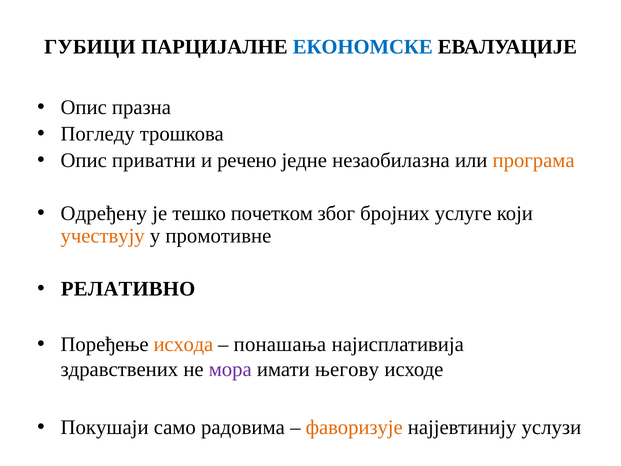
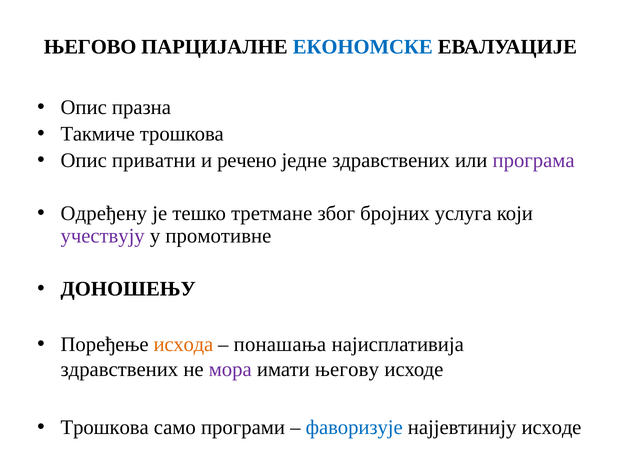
ГУБИЦИ: ГУБИЦИ -> ЊЕГОВО (90, 47)
Погледу: Погледу -> Такмиче (98, 134)
једне незаобилазна: незаобилазна -> здравствених (391, 160)
програма colour: orange -> purple (534, 160)
почетком: почетком -> третмане (272, 213)
услуге: услуге -> услуга (463, 213)
учествују colour: orange -> purple (103, 236)
РЕЛАТИВНО: РЕЛАТИВНО -> ДОНОШЕЊУ (128, 289)
Покушаји: Покушаји -> Трошкова (105, 427)
радовима: радовима -> програми (243, 427)
фаворизује colour: orange -> blue (354, 427)
најјевтинију услузи: услузи -> исходе (552, 427)
